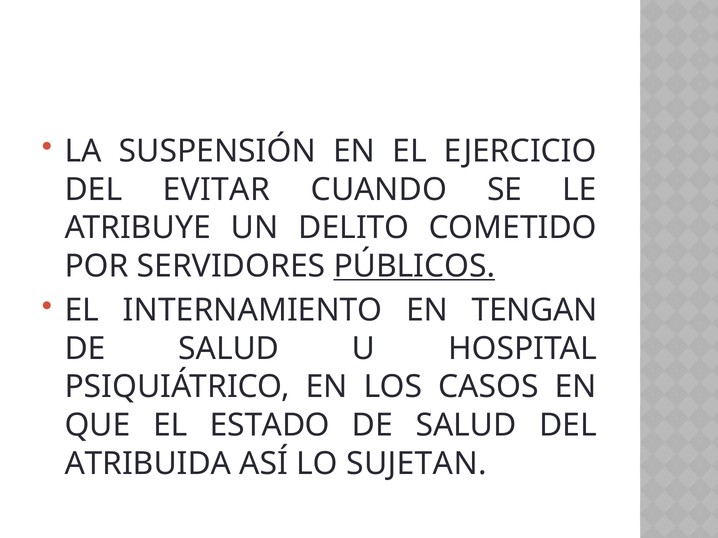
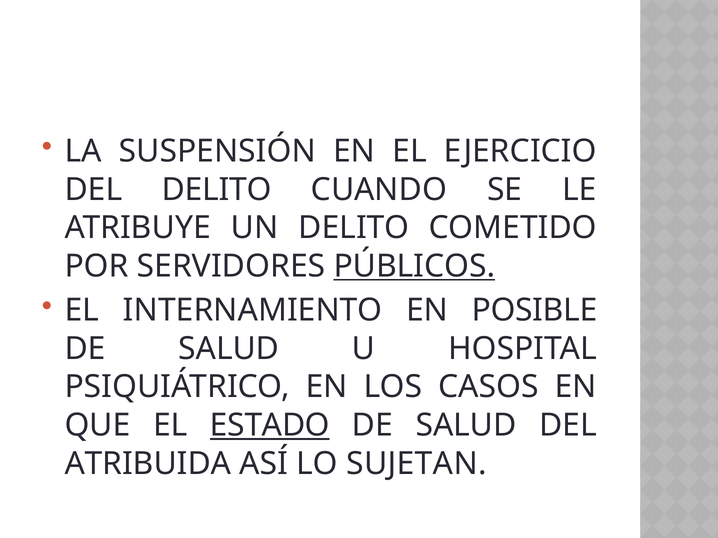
DEL EVITAR: EVITAR -> DELITO (217, 190)
TENGAN: TENGAN -> POSIBLE (535, 311)
ESTADO underline: none -> present (270, 426)
